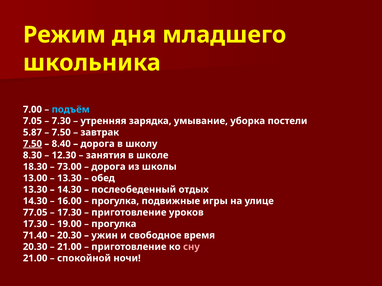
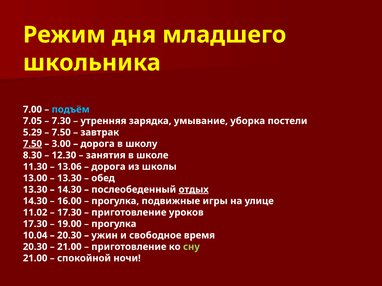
5.87: 5.87 -> 5.29 (32, 133)
8.40: 8.40 -> 3.00 (61, 144)
18.30: 18.30 -> 11.30 (35, 167)
73.00: 73.00 -> 13.06 (69, 167)
отдых underline: none -> present (194, 190)
77.05: 77.05 -> 11.02 (35, 213)
71.40: 71.40 -> 10.04 (35, 236)
сну colour: pink -> light green (191, 247)
